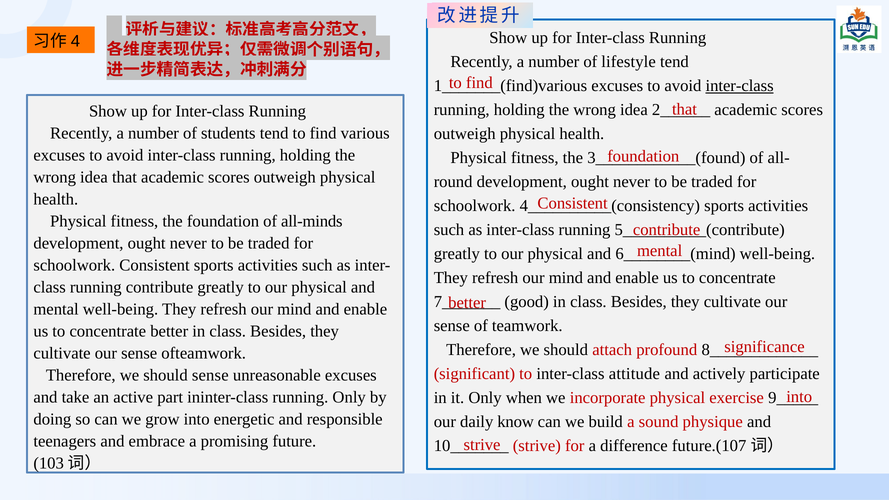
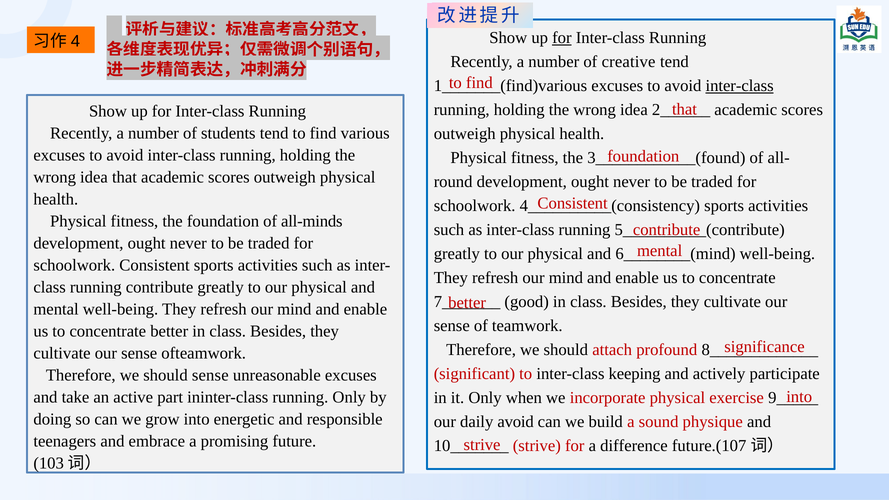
for underline: none -> present (562, 38)
lifestyle: lifestyle -> creative (629, 62)
attitude: attitude -> keeping (635, 374)
daily know: know -> avoid (516, 422)
